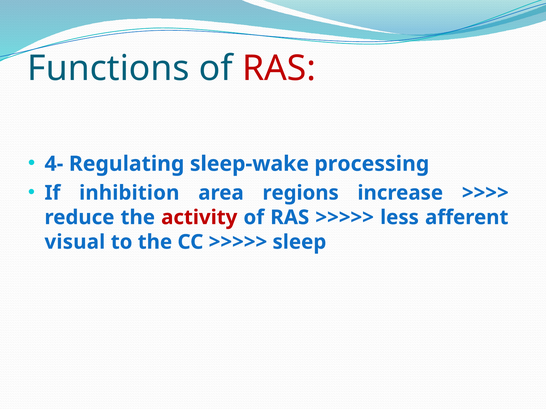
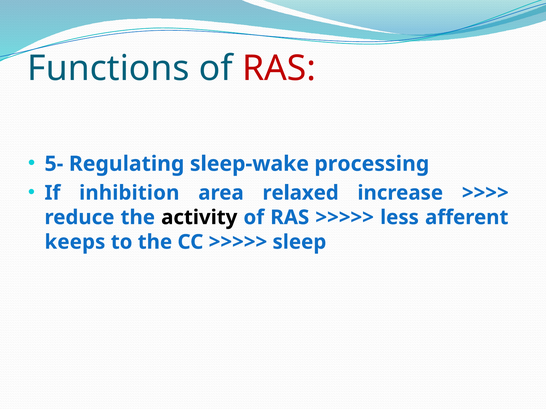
4-: 4- -> 5- (54, 164)
regions: regions -> relaxed (301, 193)
activity colour: red -> black (199, 218)
visual: visual -> keeps (75, 242)
